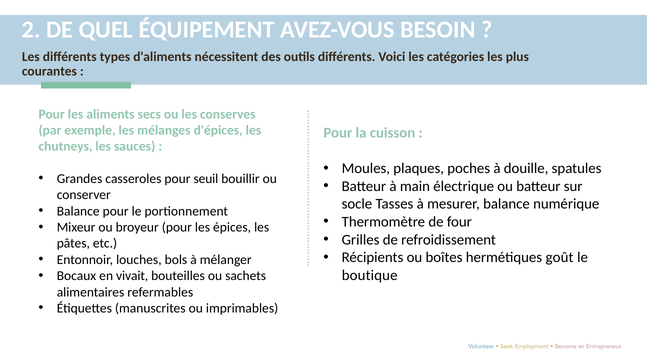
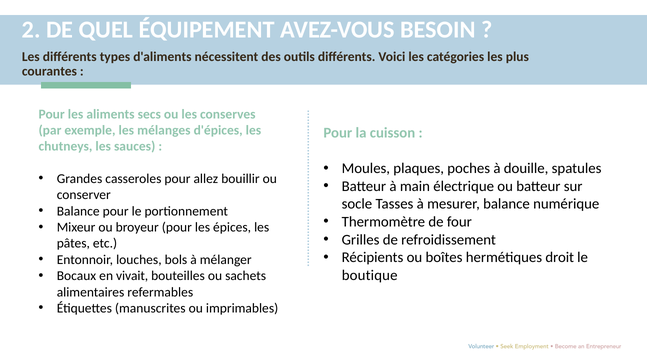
seuil: seuil -> allez (206, 179)
goût: goût -> droit (560, 257)
